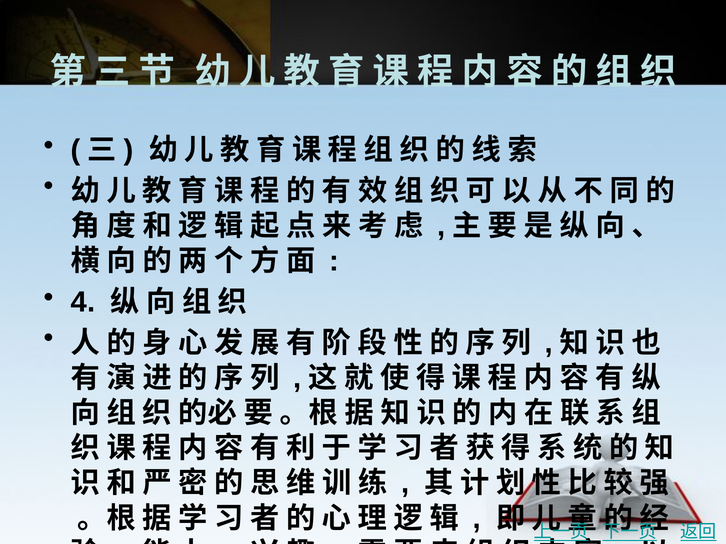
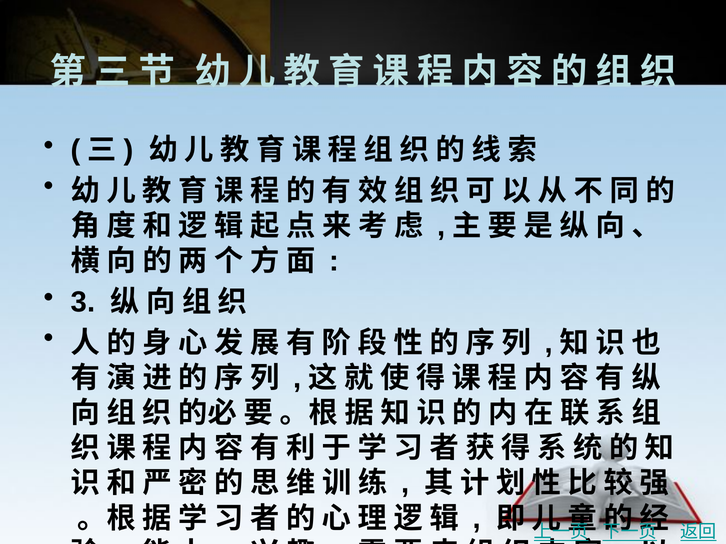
4: 4 -> 3 (83, 302)
